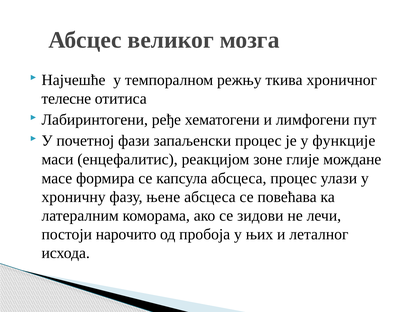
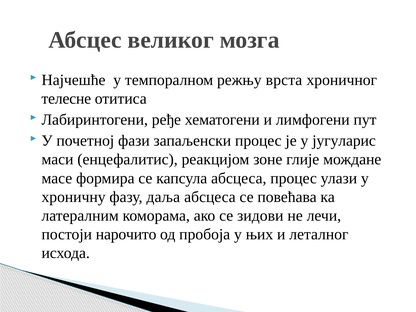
ткива: ткива -> врста (284, 80)
функције: функције -> југуларис (344, 141)
њене: њене -> даља (163, 197)
